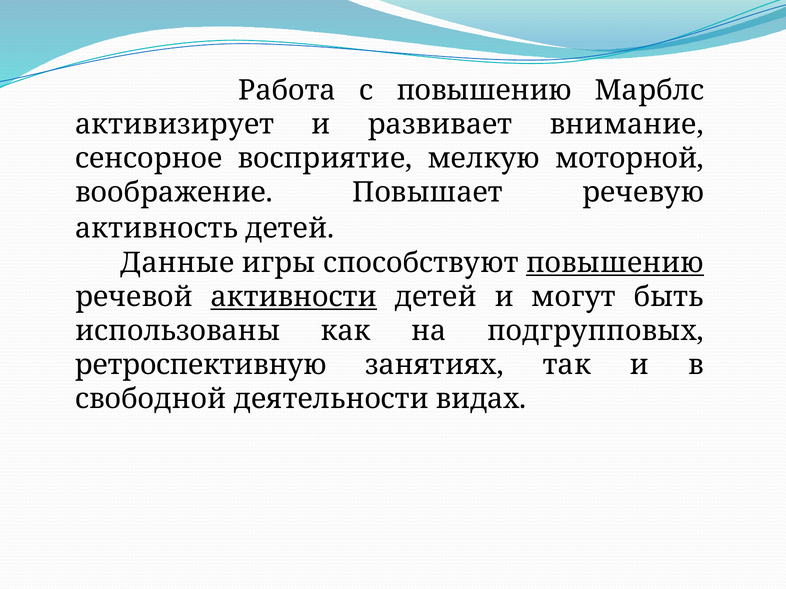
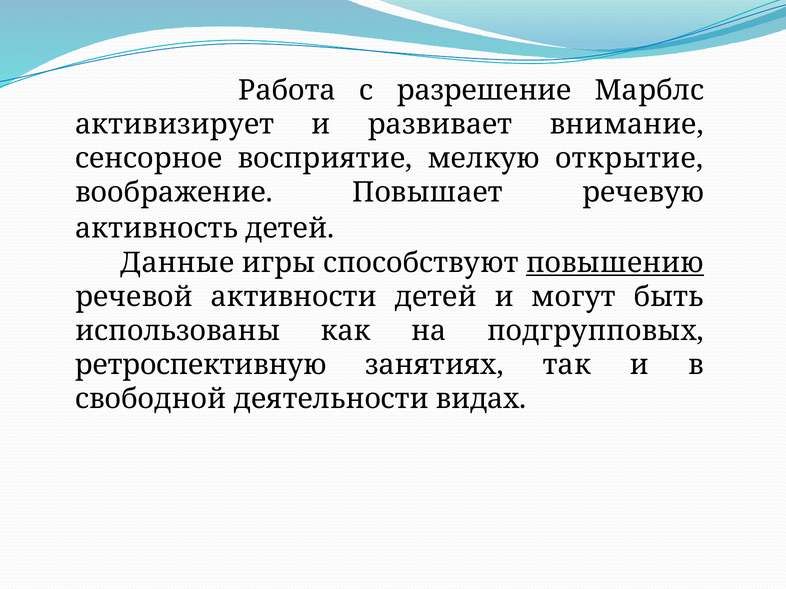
с повышению: повышению -> разрешение (484, 90)
моторной: моторной -> открытие (629, 158)
активности underline: present -> none (294, 297)
